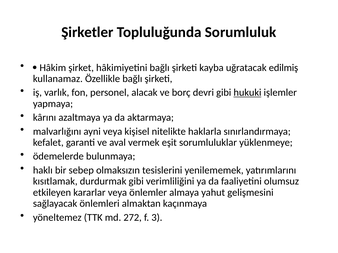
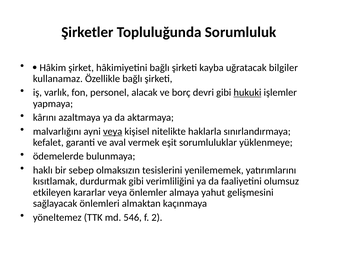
edilmiş: edilmiş -> bilgiler (283, 68)
veya underline: none -> present (113, 132)
272: 272 -> 546 (133, 218)
3: 3 -> 2 (157, 218)
